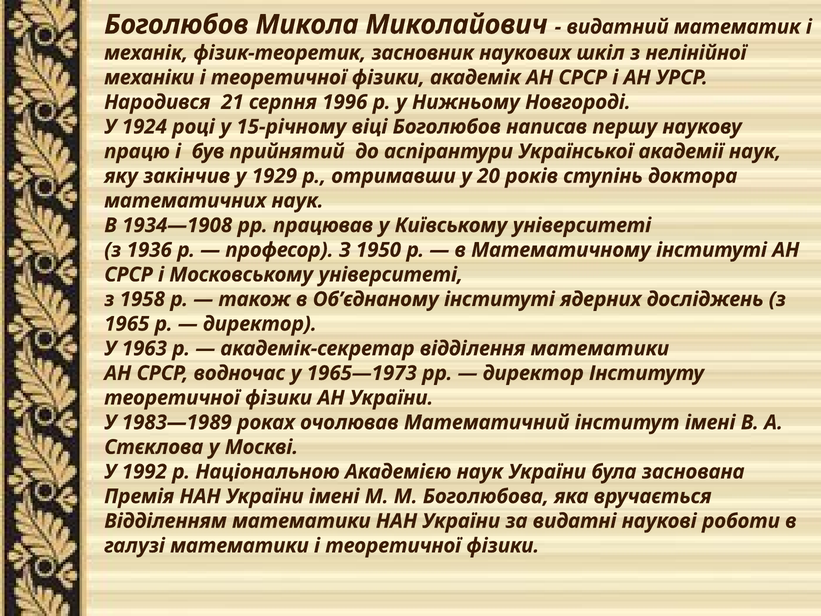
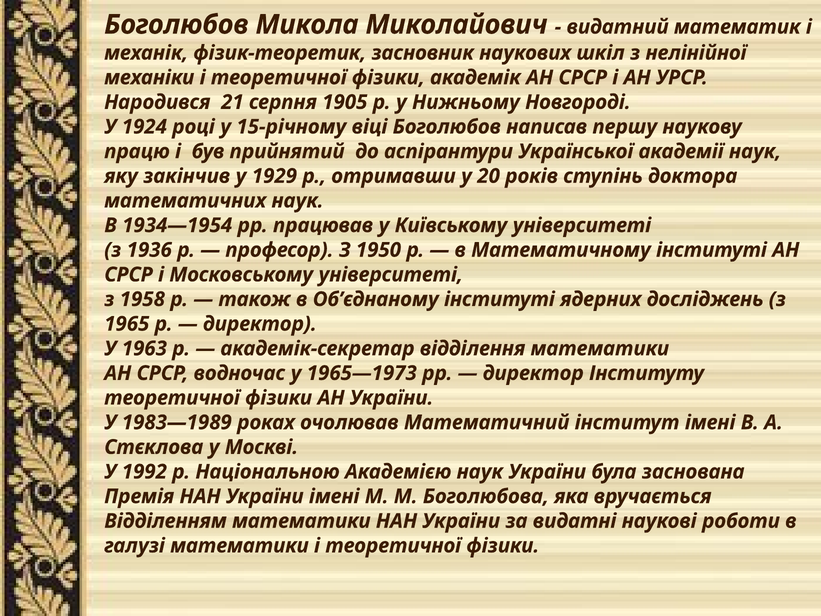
1996: 1996 -> 1905 (345, 102)
1934—1908: 1934—1908 -> 1934—1954 (177, 225)
